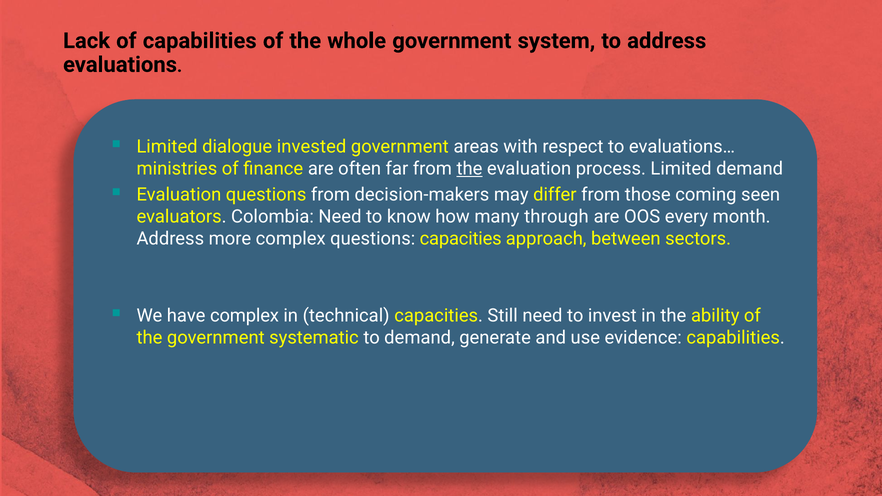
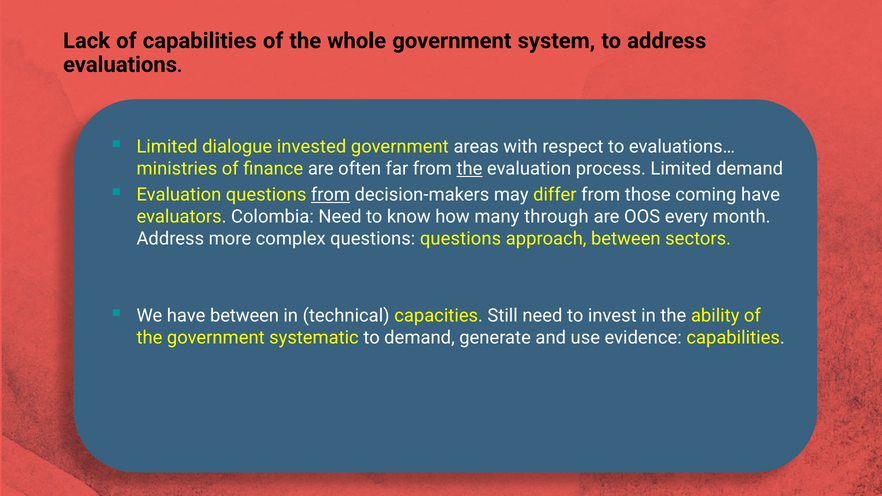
from underline: none -> present (330, 195)
coming seen: seen -> have (761, 195)
questions capacities: capacities -> questions (461, 239)
have complex: complex -> between (245, 316)
